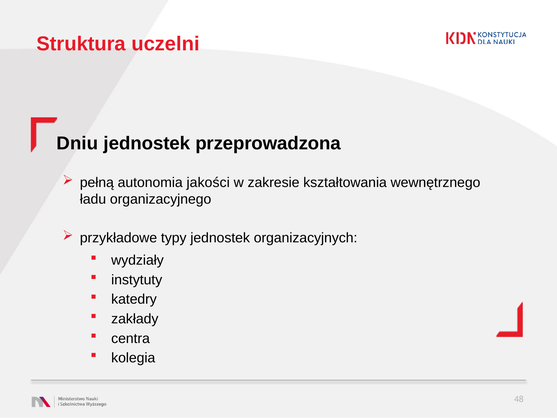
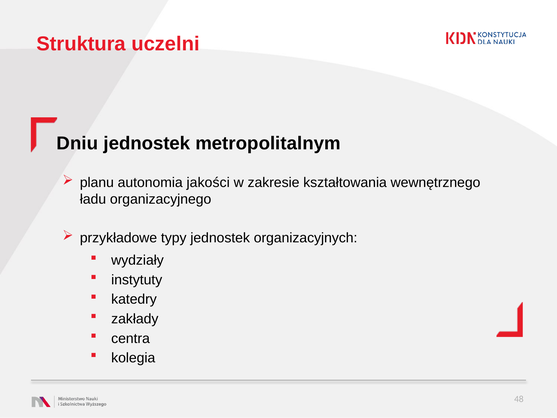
przeprowadzona: przeprowadzona -> metropolitalnym (268, 143)
pełną: pełną -> planu (97, 183)
